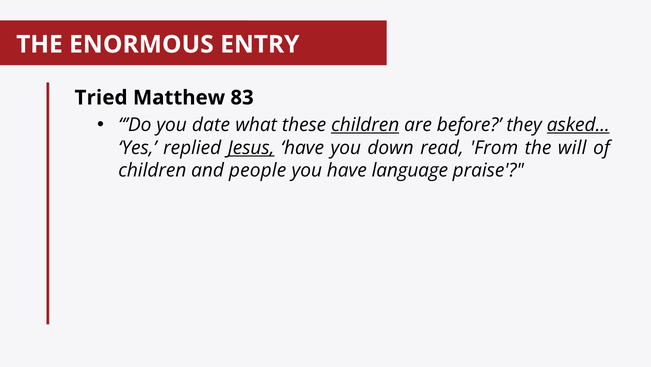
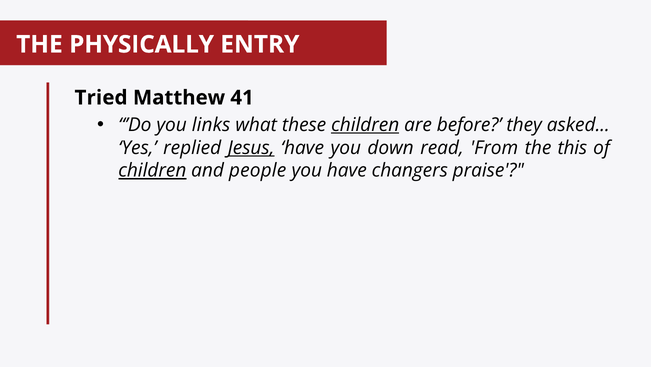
ENORMOUS: ENORMOUS -> PHYSICALLY (142, 45)
83: 83 -> 41 (242, 98)
date: date -> links (211, 125)
asked underline: present -> none (578, 125)
will: will -> this (572, 148)
children underline: none -> present (152, 171)
language: language -> changers (410, 171)
